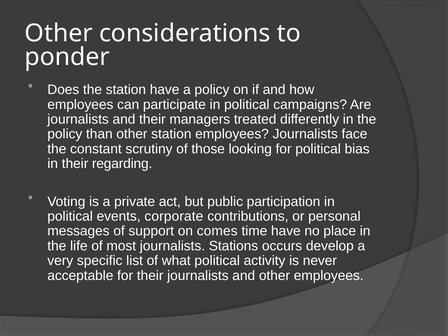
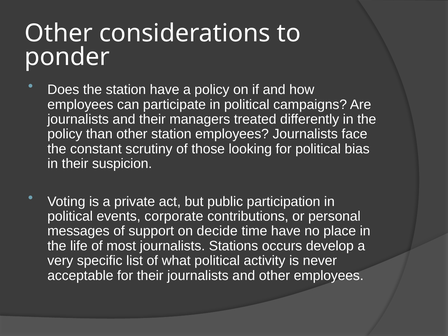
regarding: regarding -> suspicion (122, 164)
comes: comes -> decide (217, 231)
